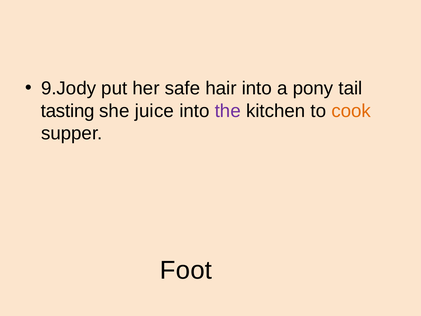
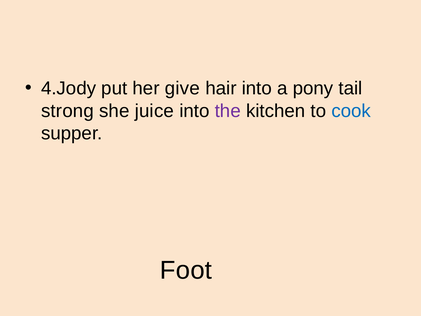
9.Jody: 9.Jody -> 4.Jody (69, 88)
safe: safe -> give (182, 88)
tasting: tasting -> strong (67, 111)
cook colour: orange -> blue (351, 111)
